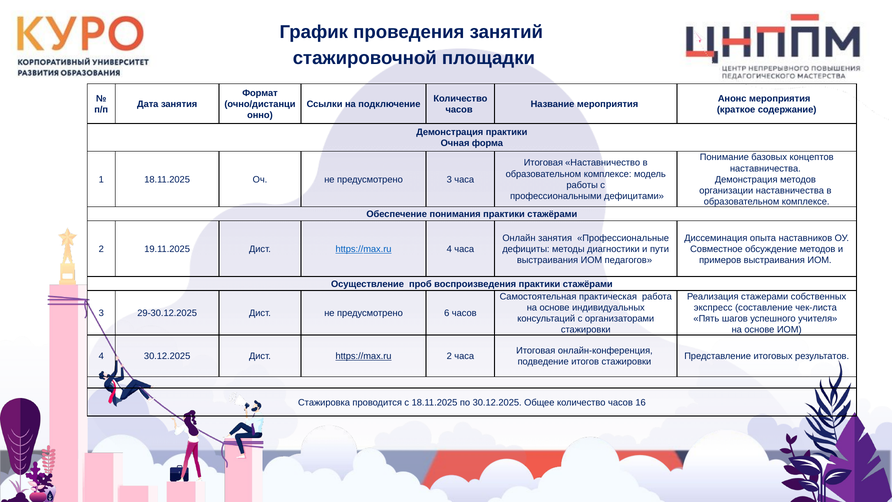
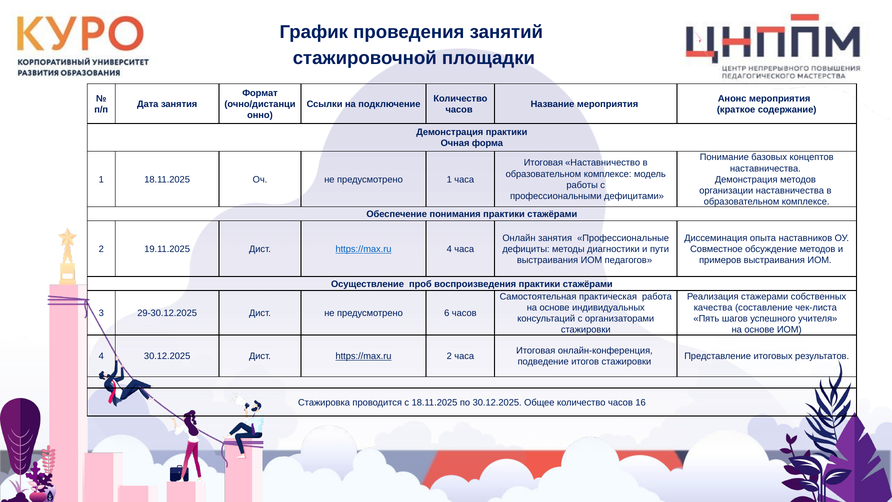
предусмотрено 3: 3 -> 1 (449, 179)
экспресс: экспресс -> качества (713, 307)
